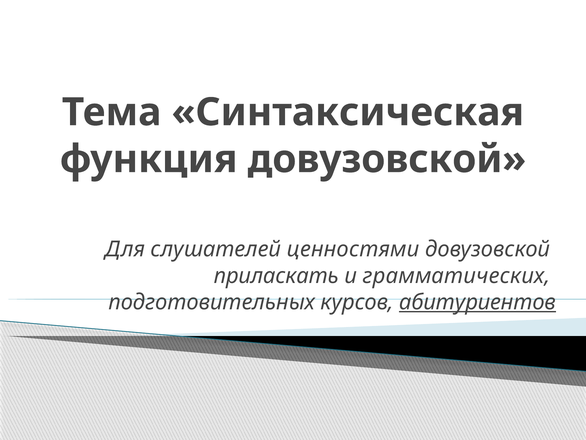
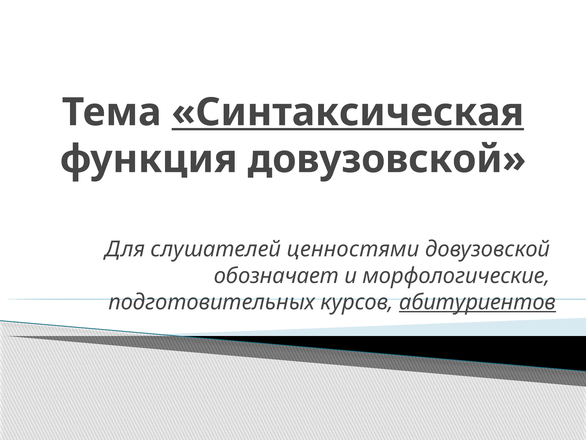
Синтаксическая underline: none -> present (348, 112)
приласкать: приласкать -> обозначает (276, 275)
грамматических: грамматических -> морфологические (456, 275)
